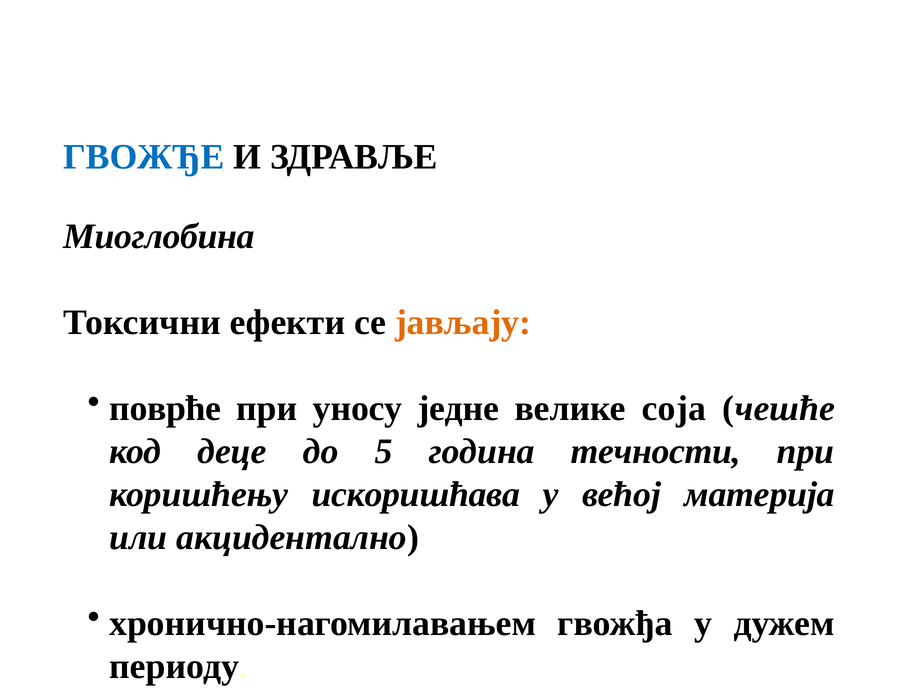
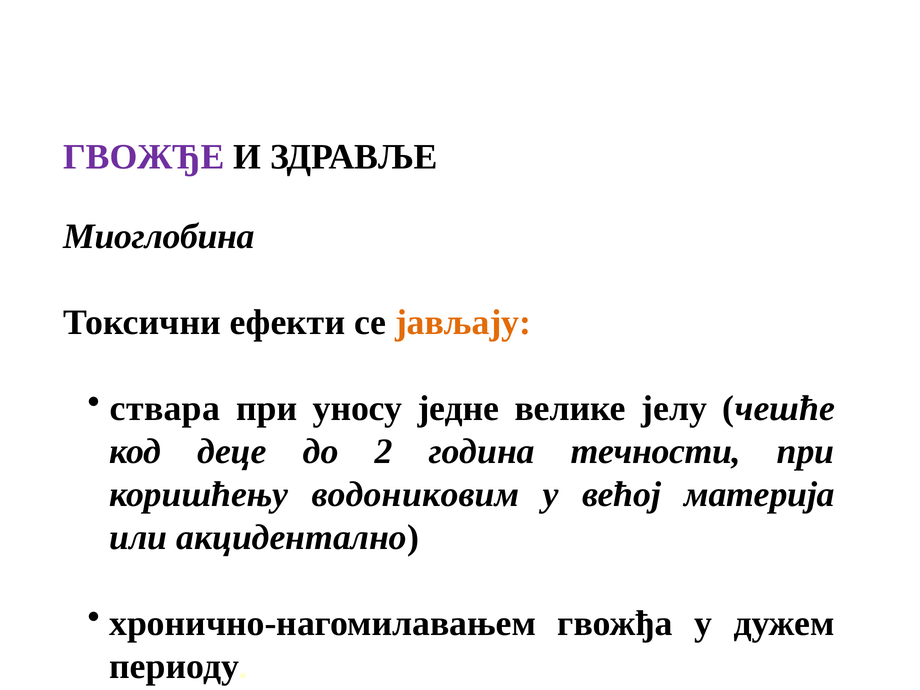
ГВОЖЂЕ colour: blue -> purple (144, 157)
поврће: поврће -> ствара (165, 408)
соја: соја -> јелу (674, 408)
5: 5 -> 2 (384, 451)
искоришћава: искоришћава -> водониковим (416, 494)
